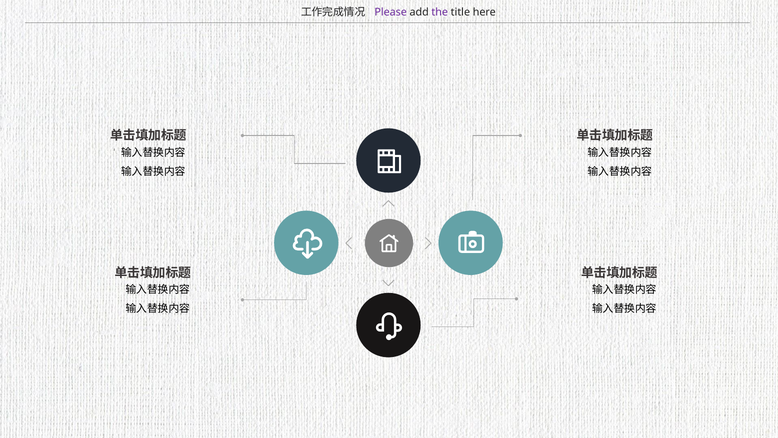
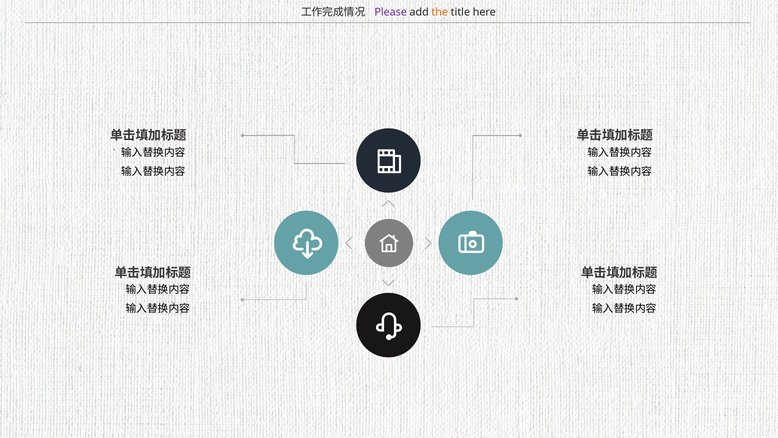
the colour: purple -> orange (440, 12)
